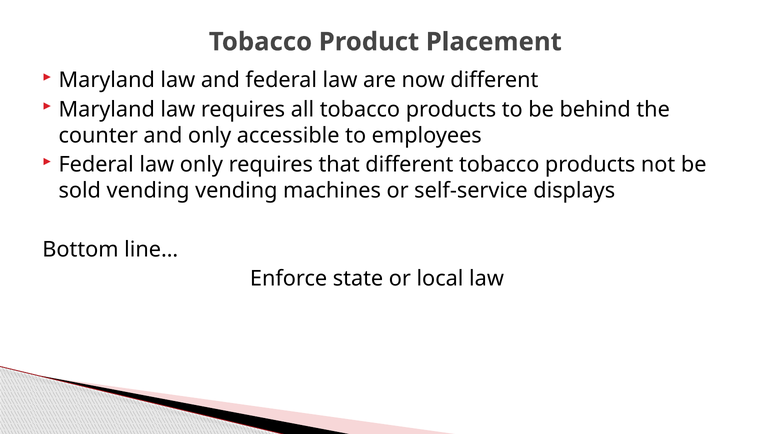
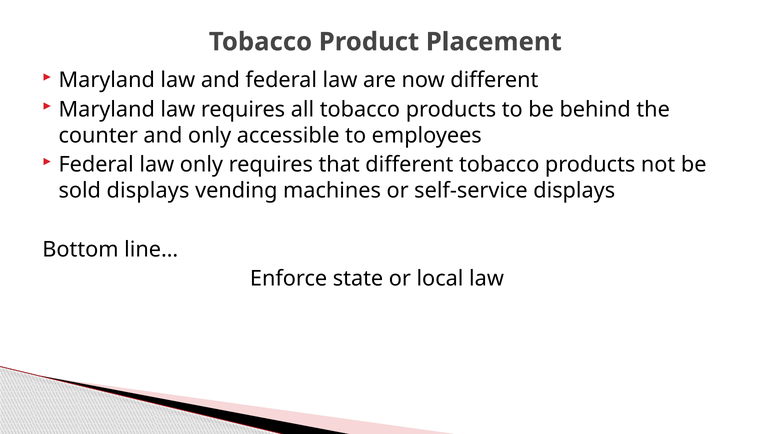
sold vending: vending -> displays (148, 191)
